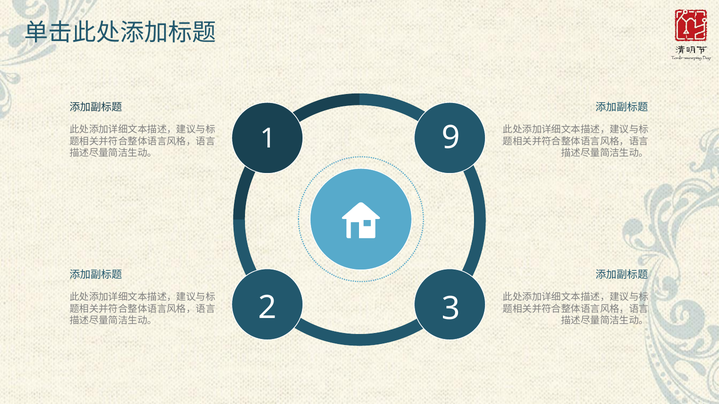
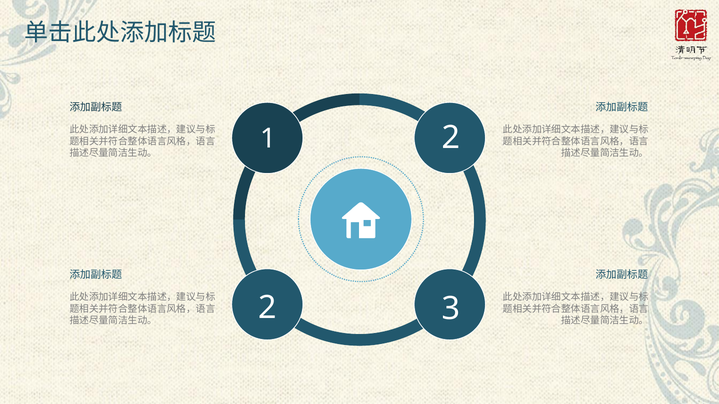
1 9: 9 -> 2 (451, 138)
